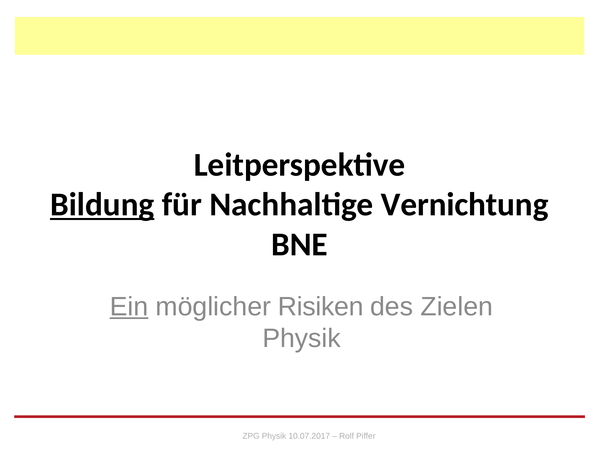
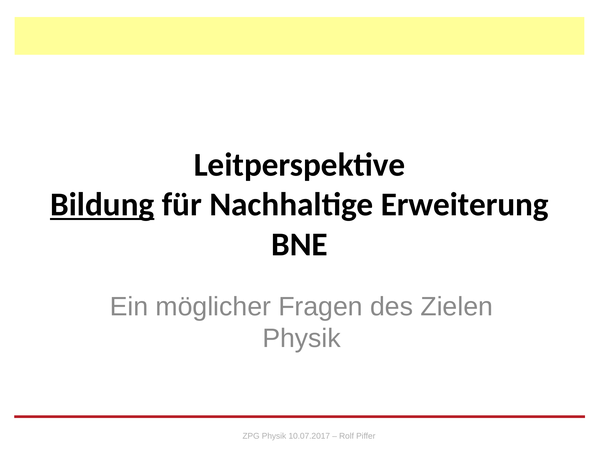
Vernichtung: Vernichtung -> Erweiterung (465, 205)
Ein underline: present -> none (129, 307)
Risiken: Risiken -> Fragen (321, 307)
